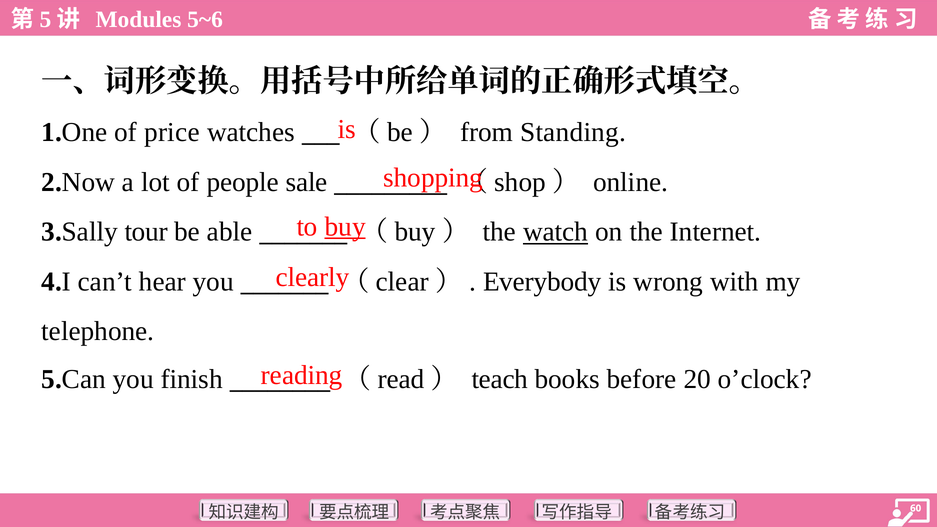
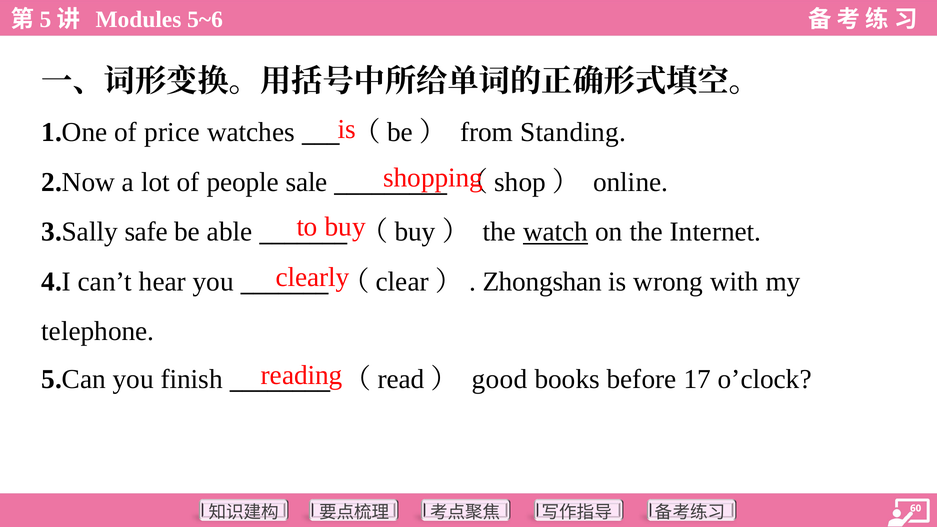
buy underline: present -> none (345, 227)
tour: tour -> safe (146, 232)
Everybody: Everybody -> Zhongshan (542, 282)
teach: teach -> good (500, 379)
20: 20 -> 17 (697, 379)
